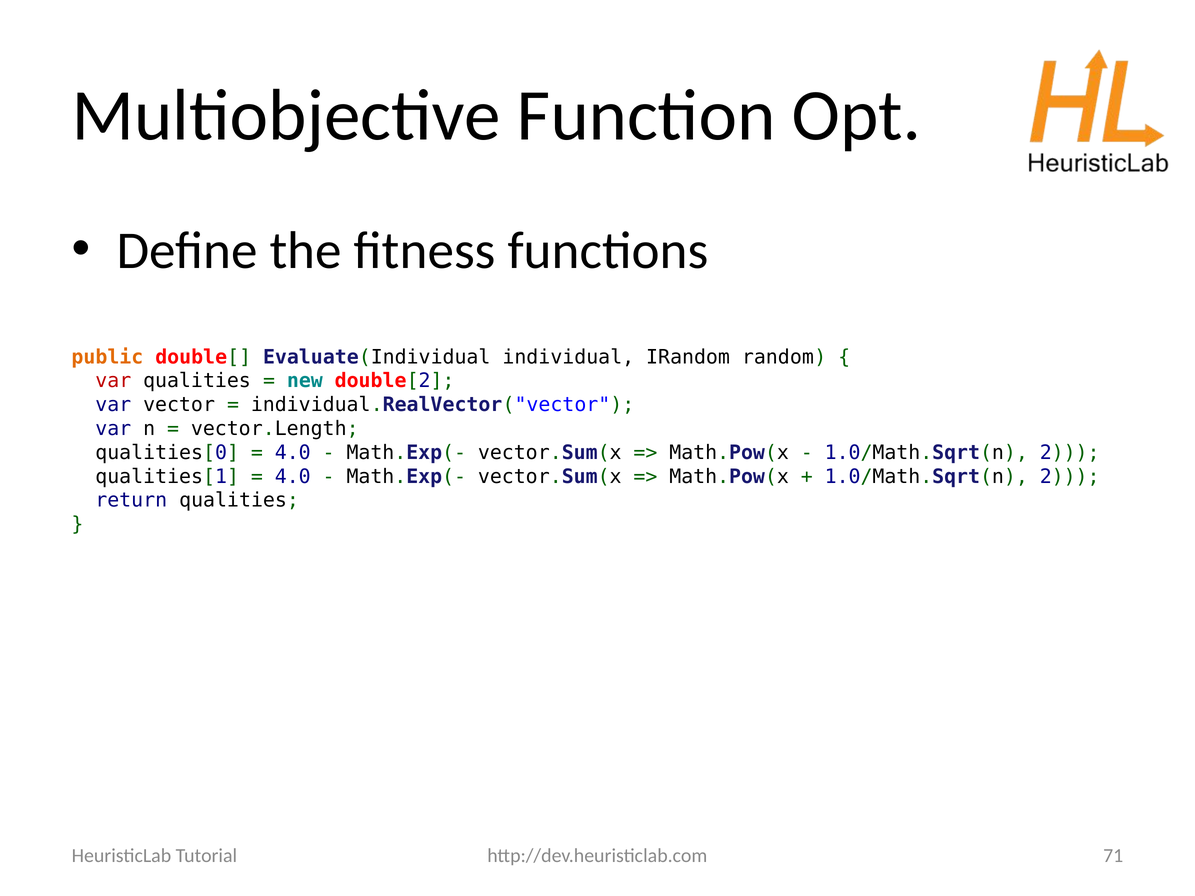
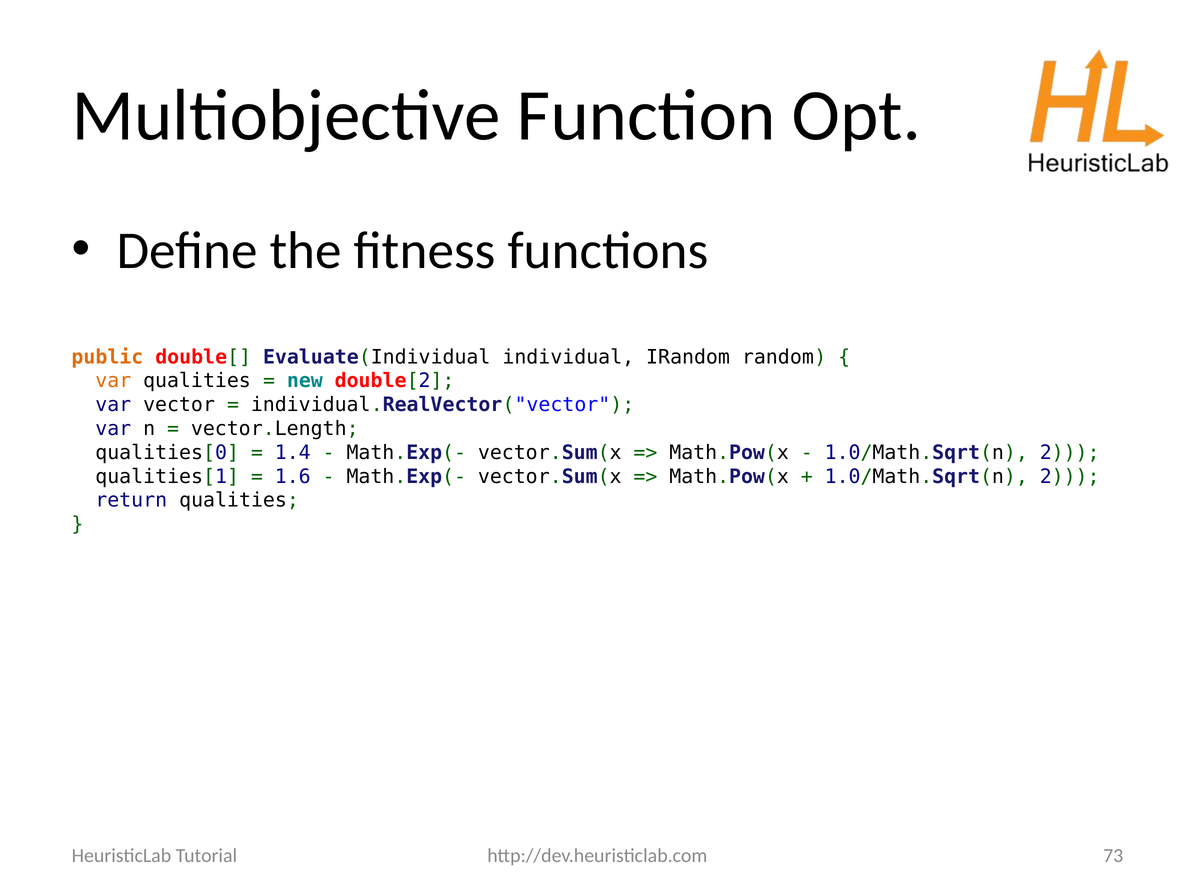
var colour: red -> orange (113, 381)
4.0: 4.0 -> 1.4 (293, 453)
4.0: 4.0 -> 1.6 (293, 477)
71: 71 -> 73 (1113, 856)
